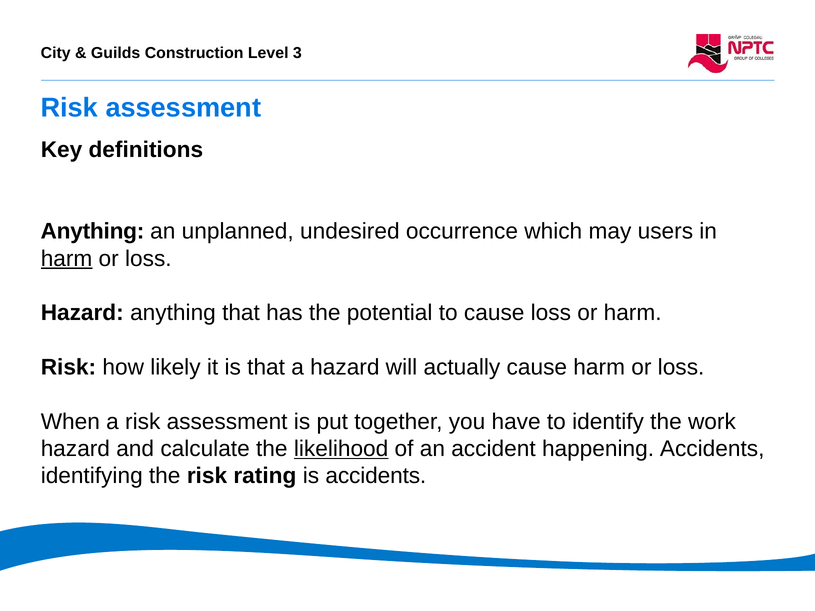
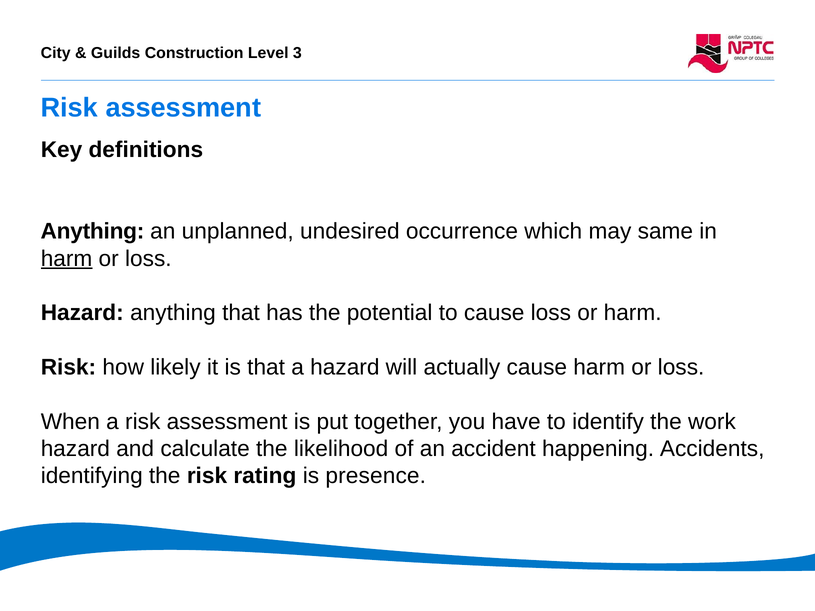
users: users -> same (665, 231)
likelihood underline: present -> none (341, 449)
is accidents: accidents -> presence (376, 476)
